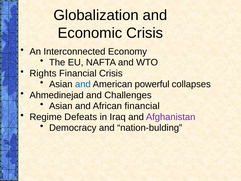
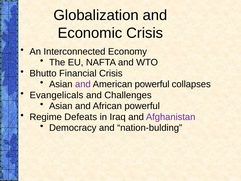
Rights: Rights -> Bhutto (43, 73)
and colour: blue -> purple (83, 84)
Ahmedinejad: Ahmedinejad -> Evangelicals (57, 95)
African financial: financial -> powerful (142, 106)
